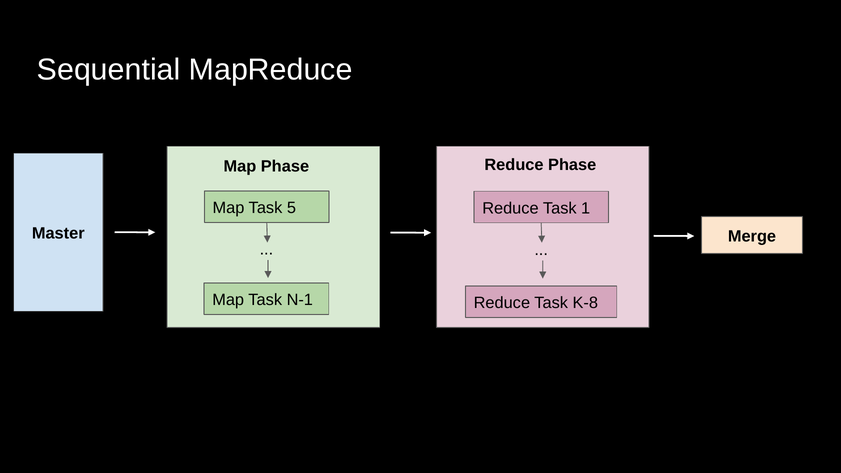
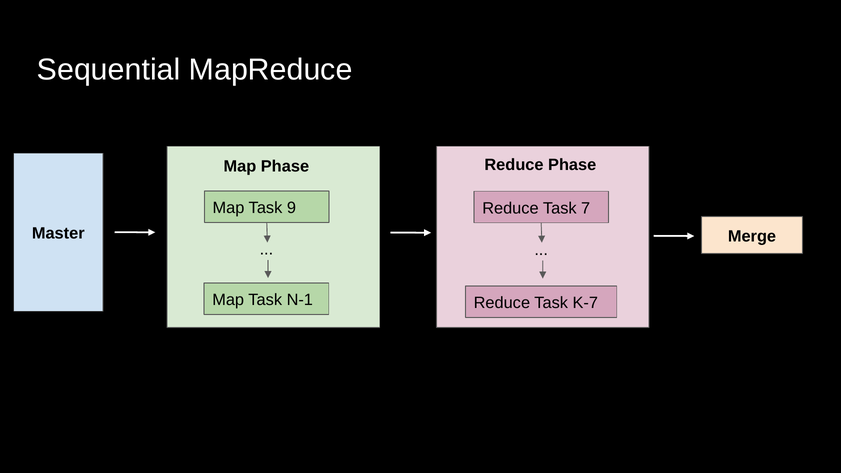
5: 5 -> 9 (292, 208)
1: 1 -> 7 (586, 208)
K-8: K-8 -> K-7 (585, 303)
